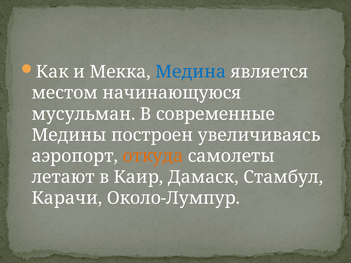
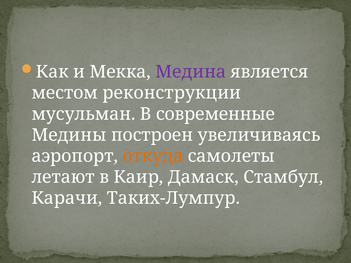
Медина colour: blue -> purple (191, 72)
начинающуюся: начинающуюся -> реконструкции (172, 93)
Около-Лумпур: Около-Лумпур -> Таких-Лумпур (173, 198)
